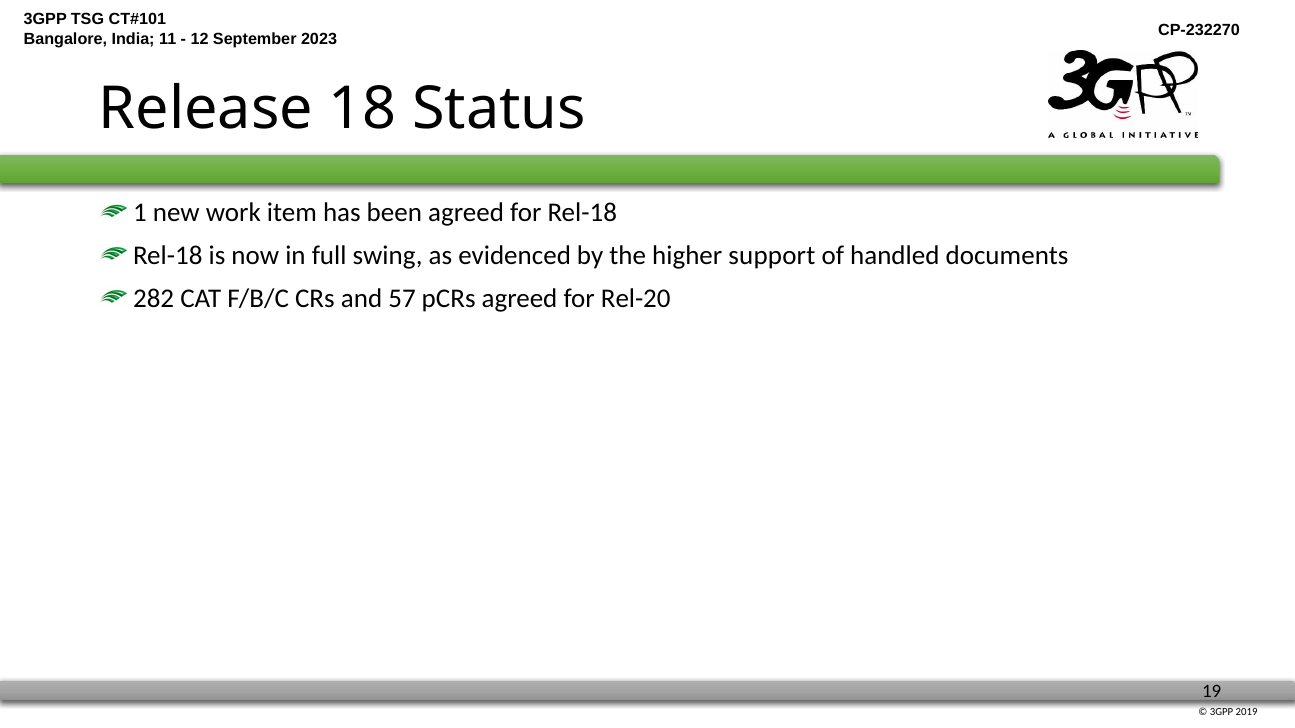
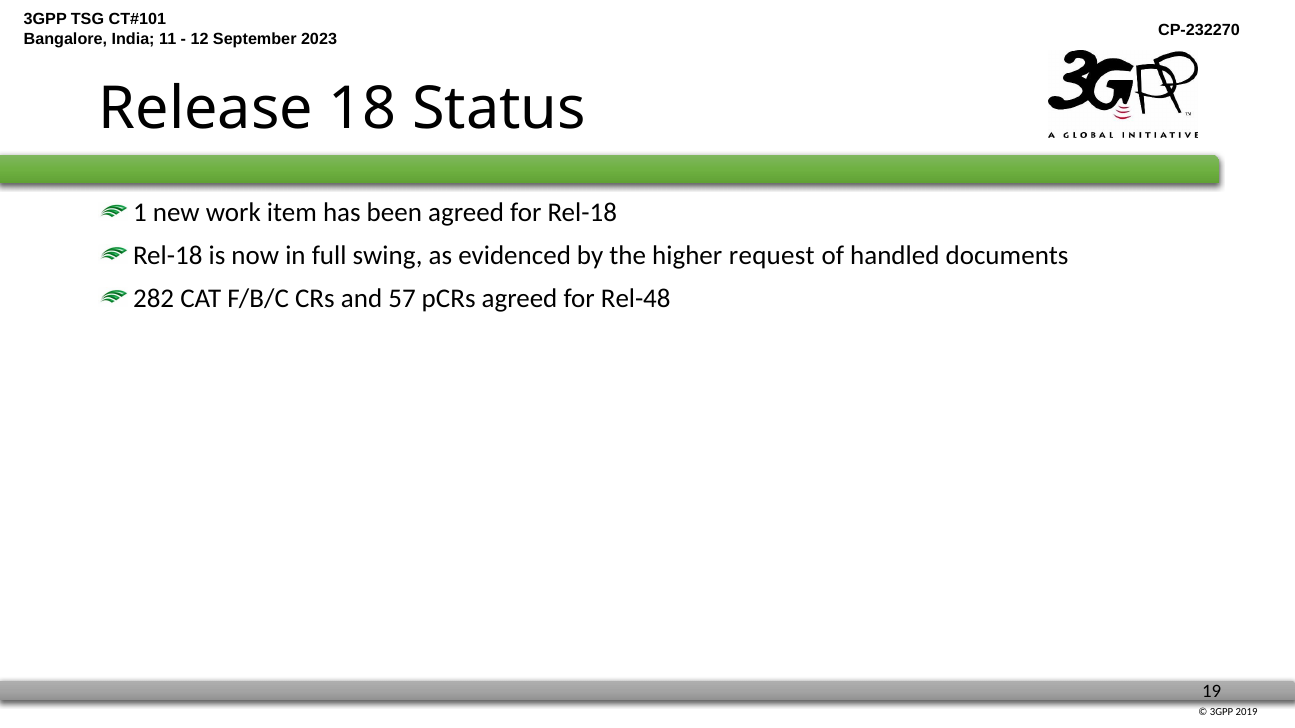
support: support -> request (772, 256)
Rel-20: Rel-20 -> Rel-48 (636, 298)
